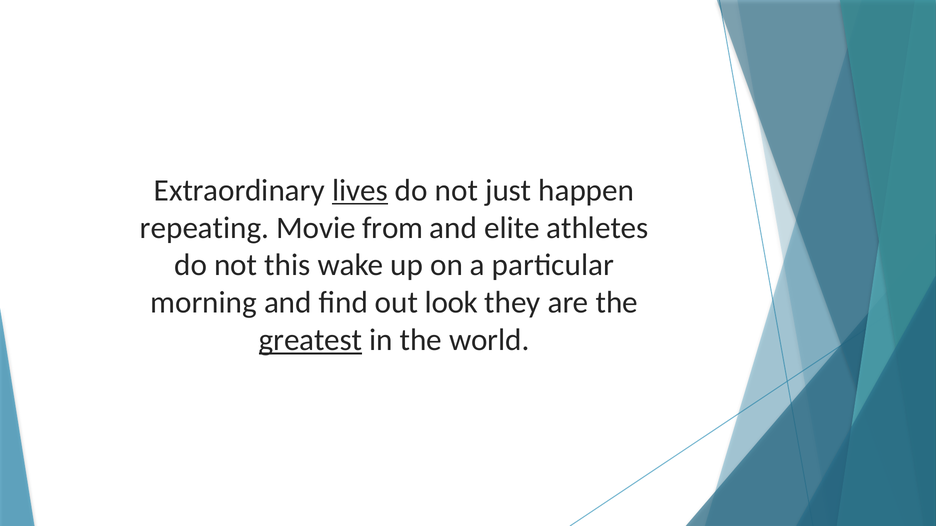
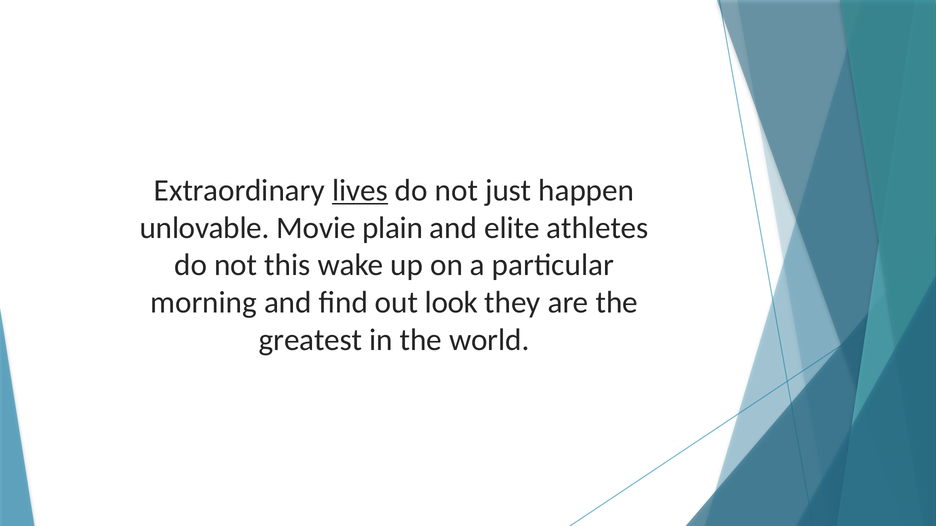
repeating: repeating -> unlovable (205, 228)
from: from -> plain (393, 228)
greatest underline: present -> none (311, 340)
